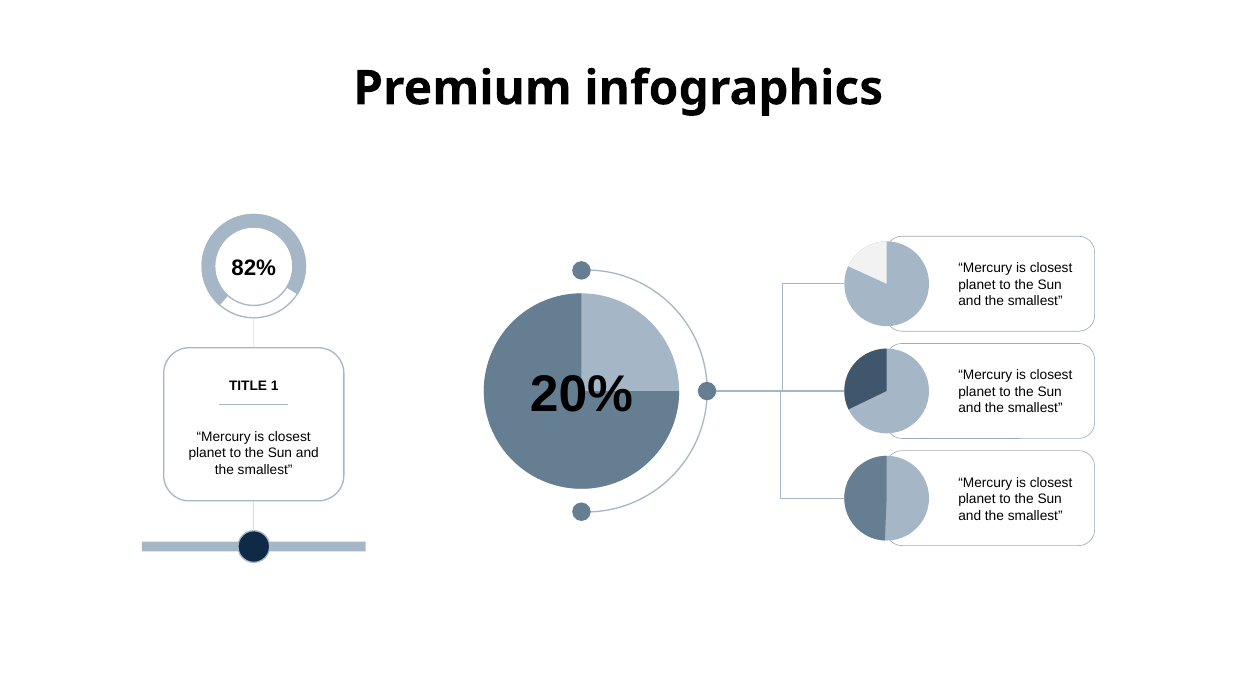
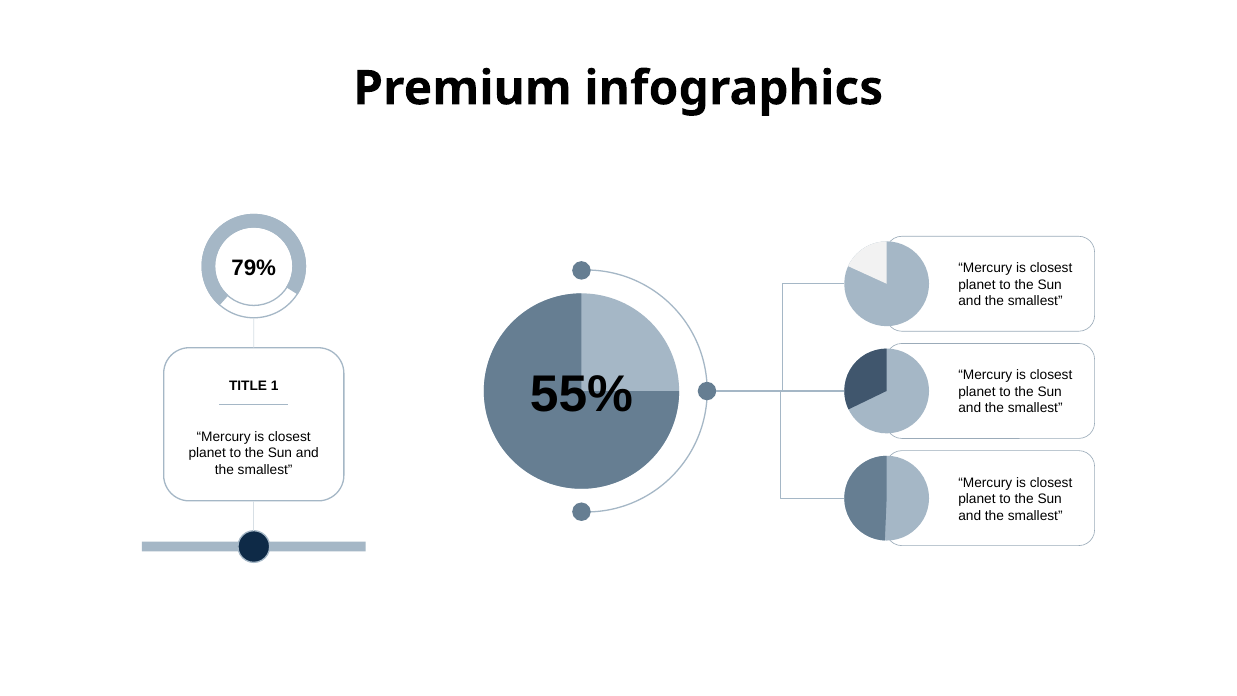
82%: 82% -> 79% (254, 268)
20%: 20% -> 55% (581, 395)
